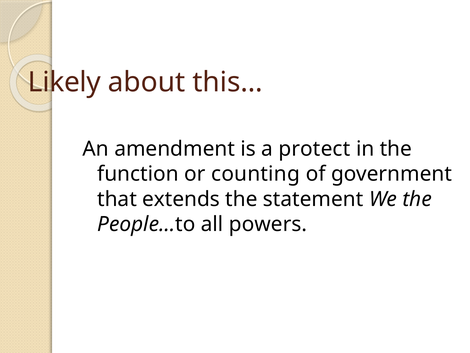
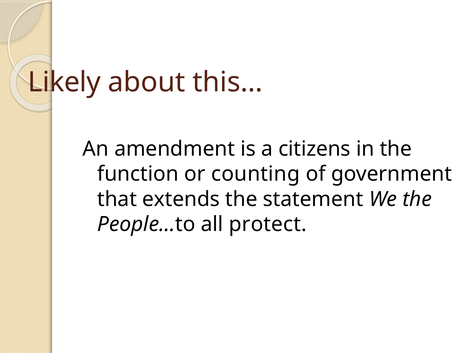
protect: protect -> citizens (314, 149)
powers: powers -> protect (268, 224)
